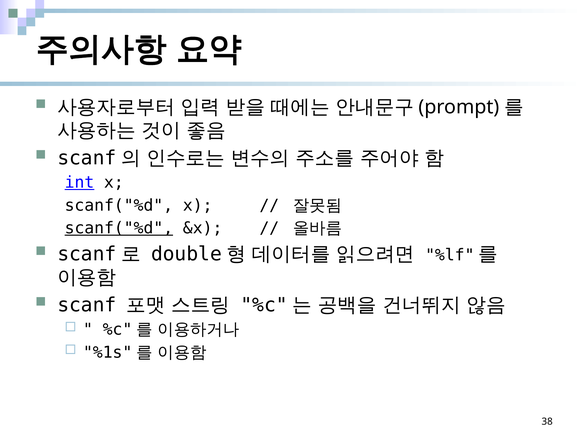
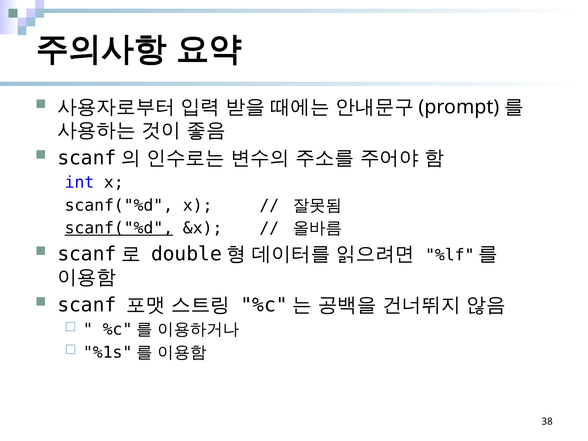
int underline: present -> none (79, 182)
